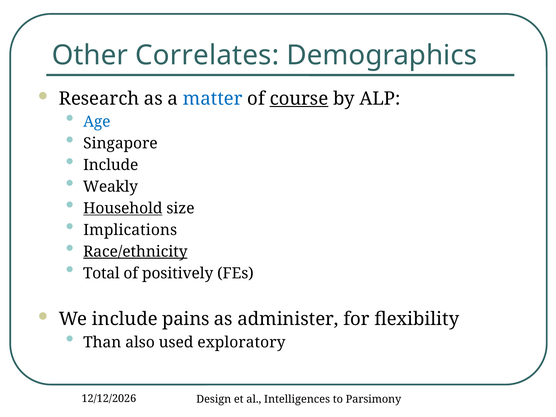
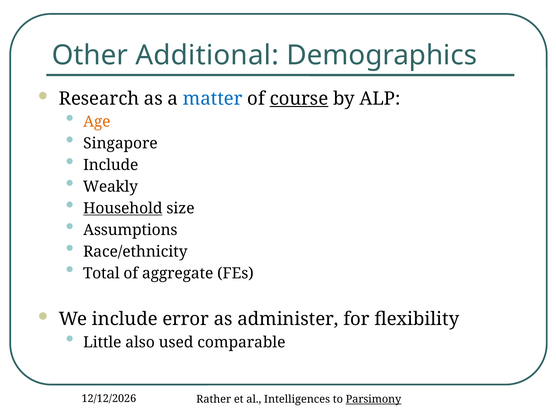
Correlates: Correlates -> Additional (207, 55)
Age colour: blue -> orange (97, 122)
Implications: Implications -> Assumptions (130, 230)
Race/ethnicity underline: present -> none (135, 252)
positively: positively -> aggregate (178, 273)
pains: pains -> error (186, 319)
Than: Than -> Little (102, 342)
exploratory: exploratory -> comparable (241, 342)
Design: Design -> Rather (214, 399)
Parsimony underline: none -> present (373, 399)
